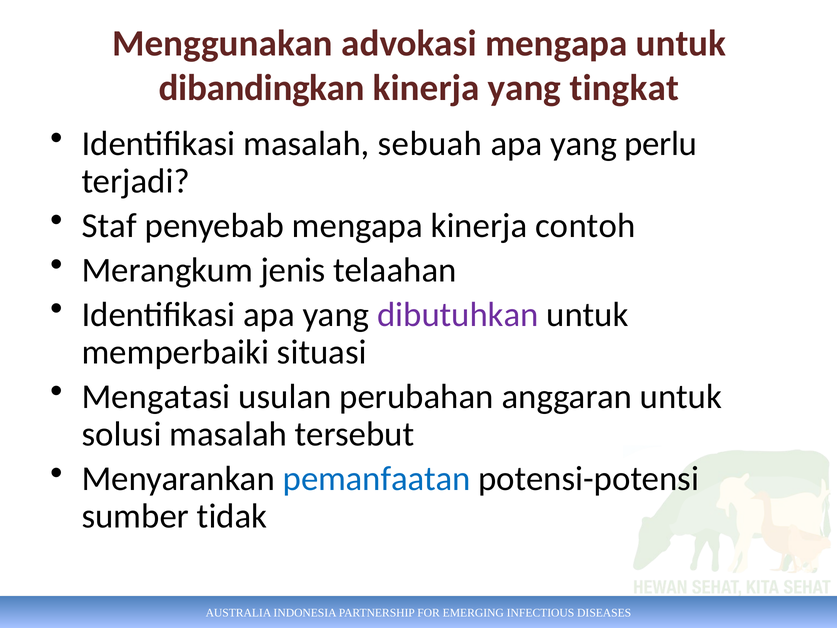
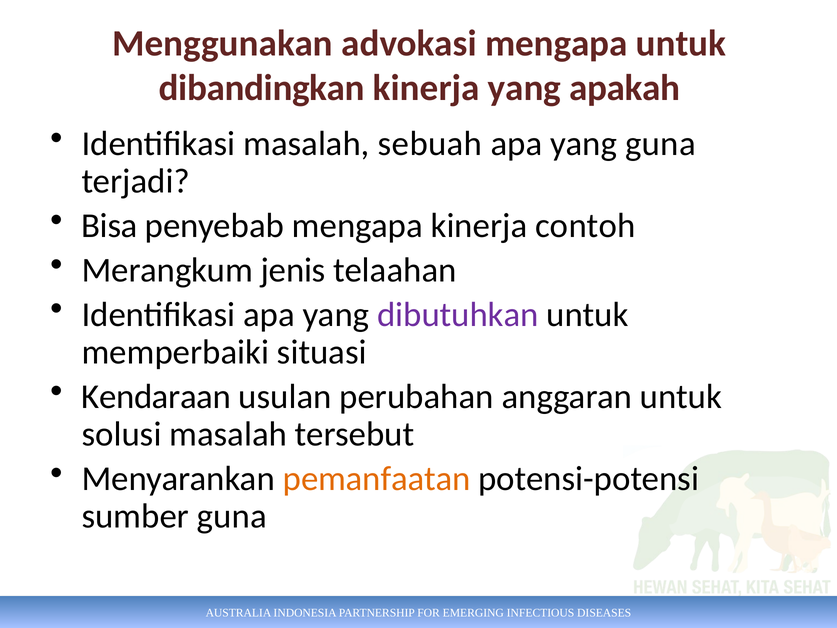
tingkat: tingkat -> apakah (625, 88)
yang perlu: perlu -> guna (660, 144)
Staf: Staf -> Bisa (109, 226)
Mengatasi: Mengatasi -> Kendaraan (156, 396)
pemanfaatan colour: blue -> orange (377, 478)
sumber tidak: tidak -> guna (232, 516)
